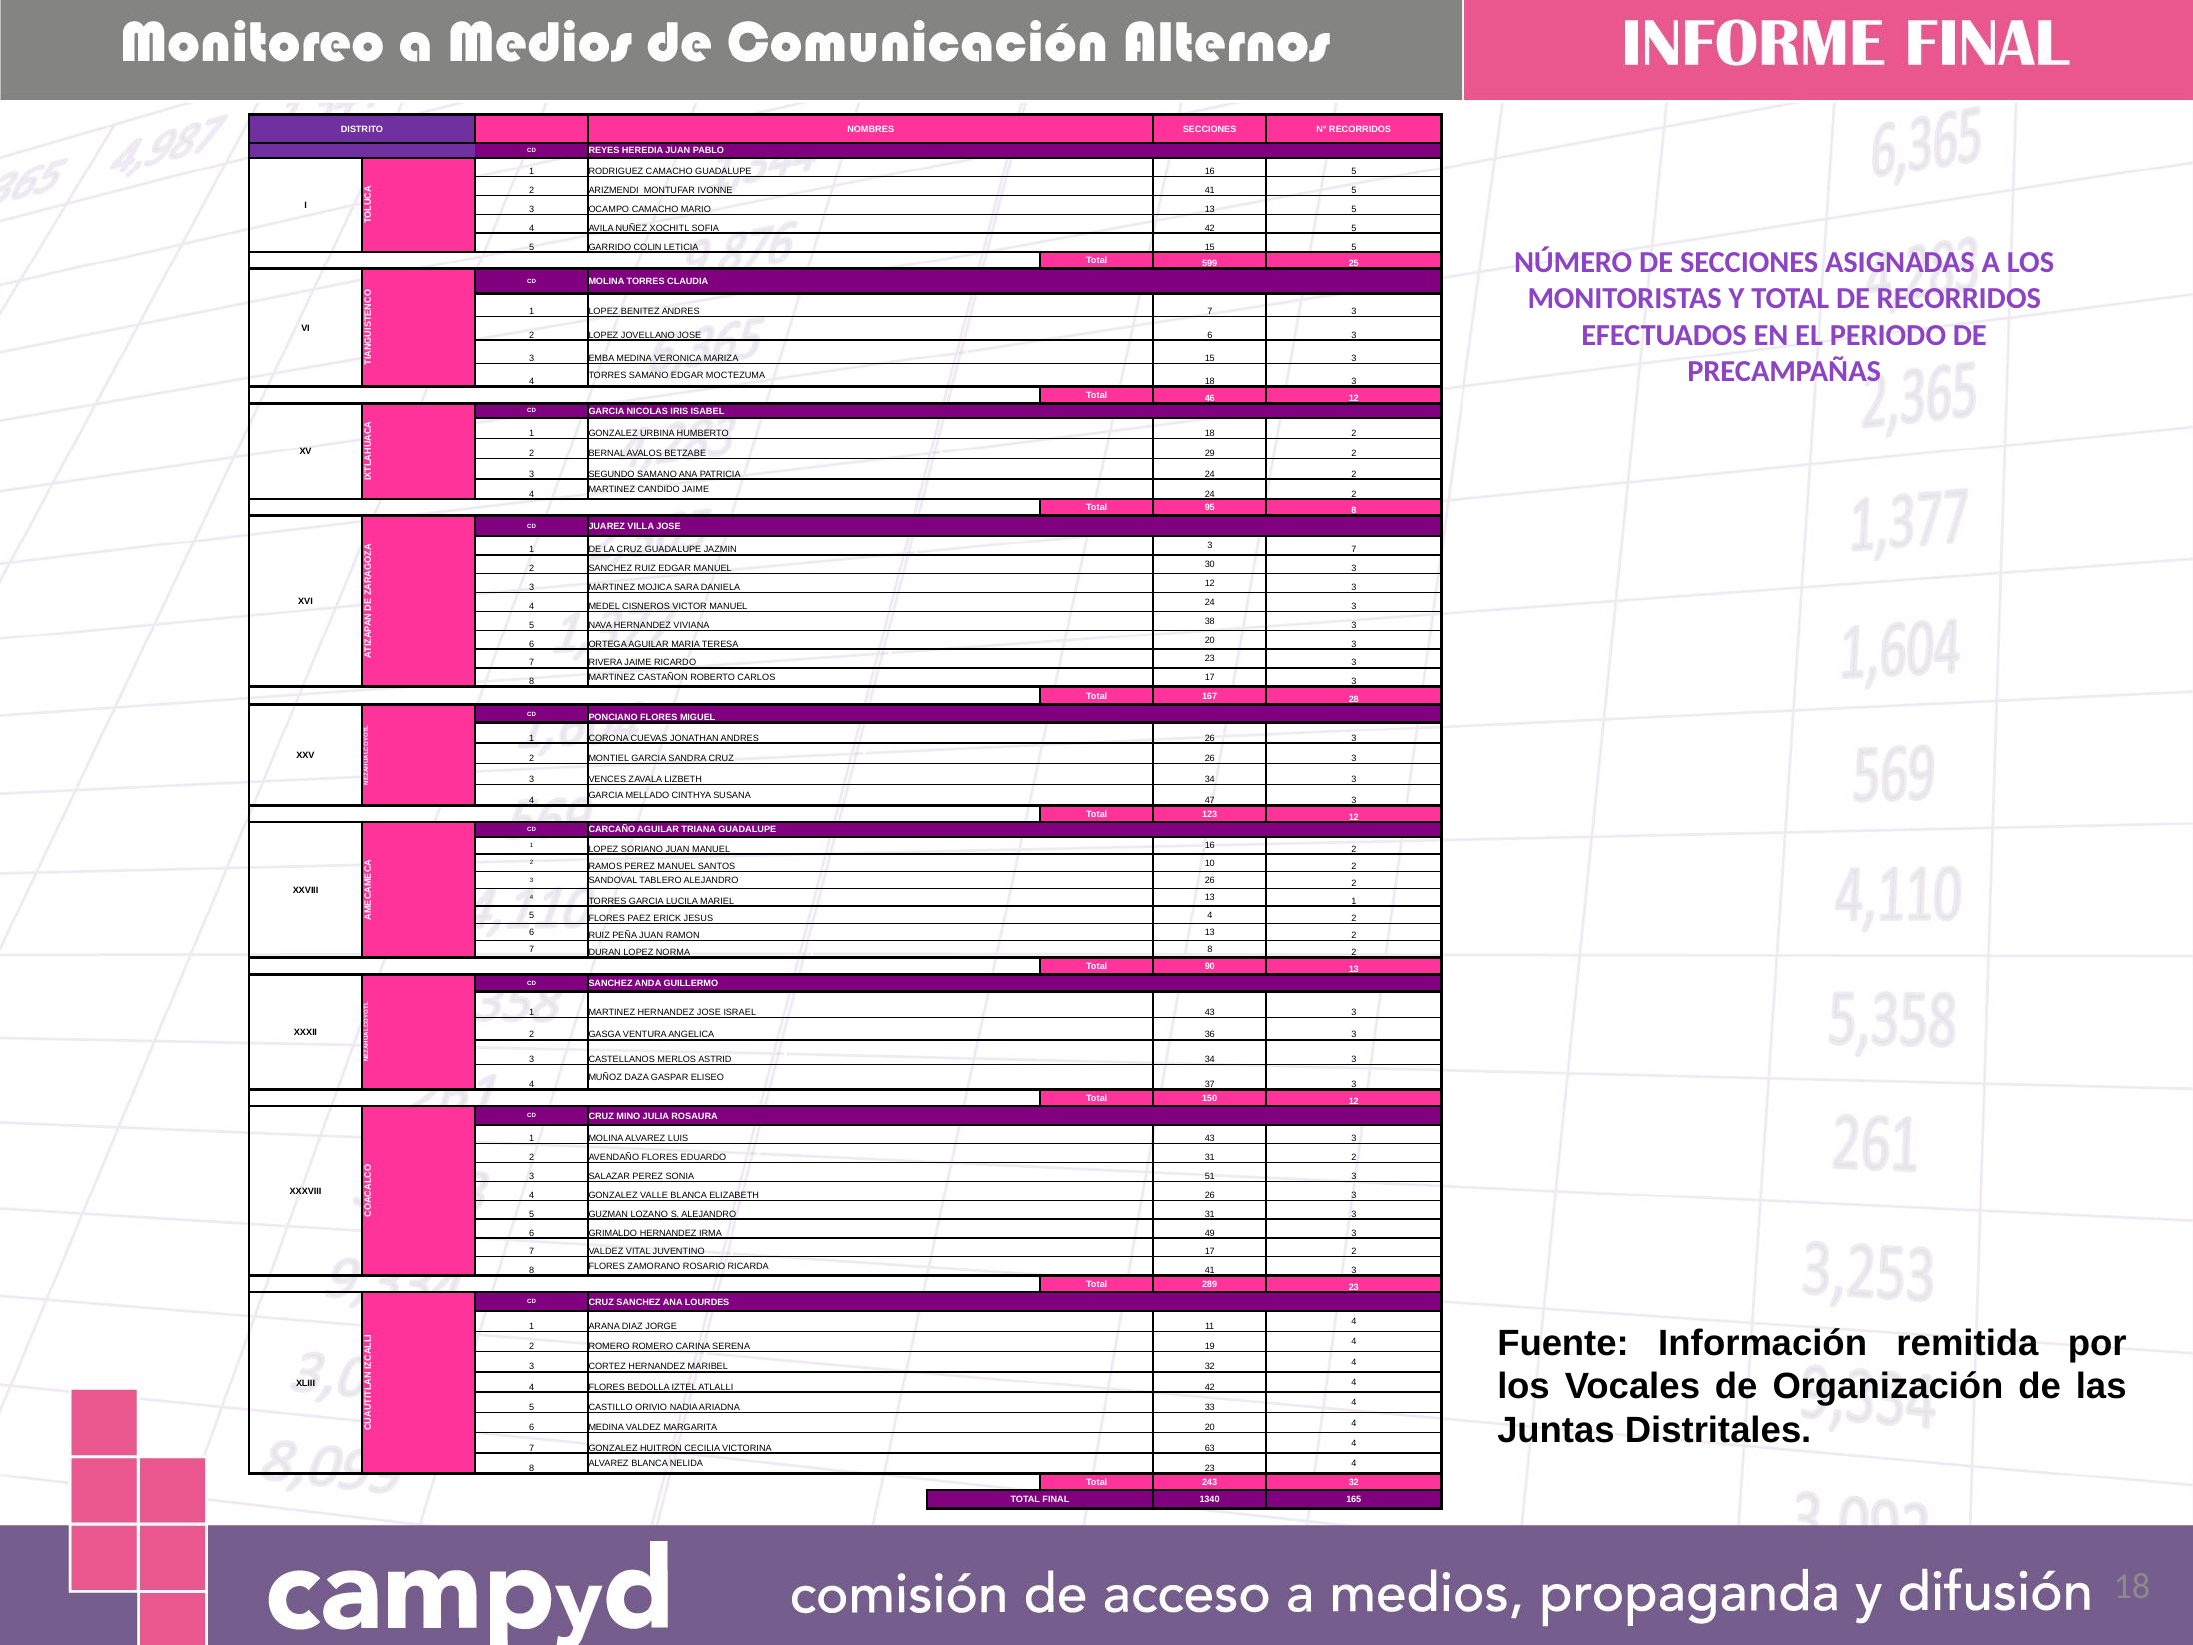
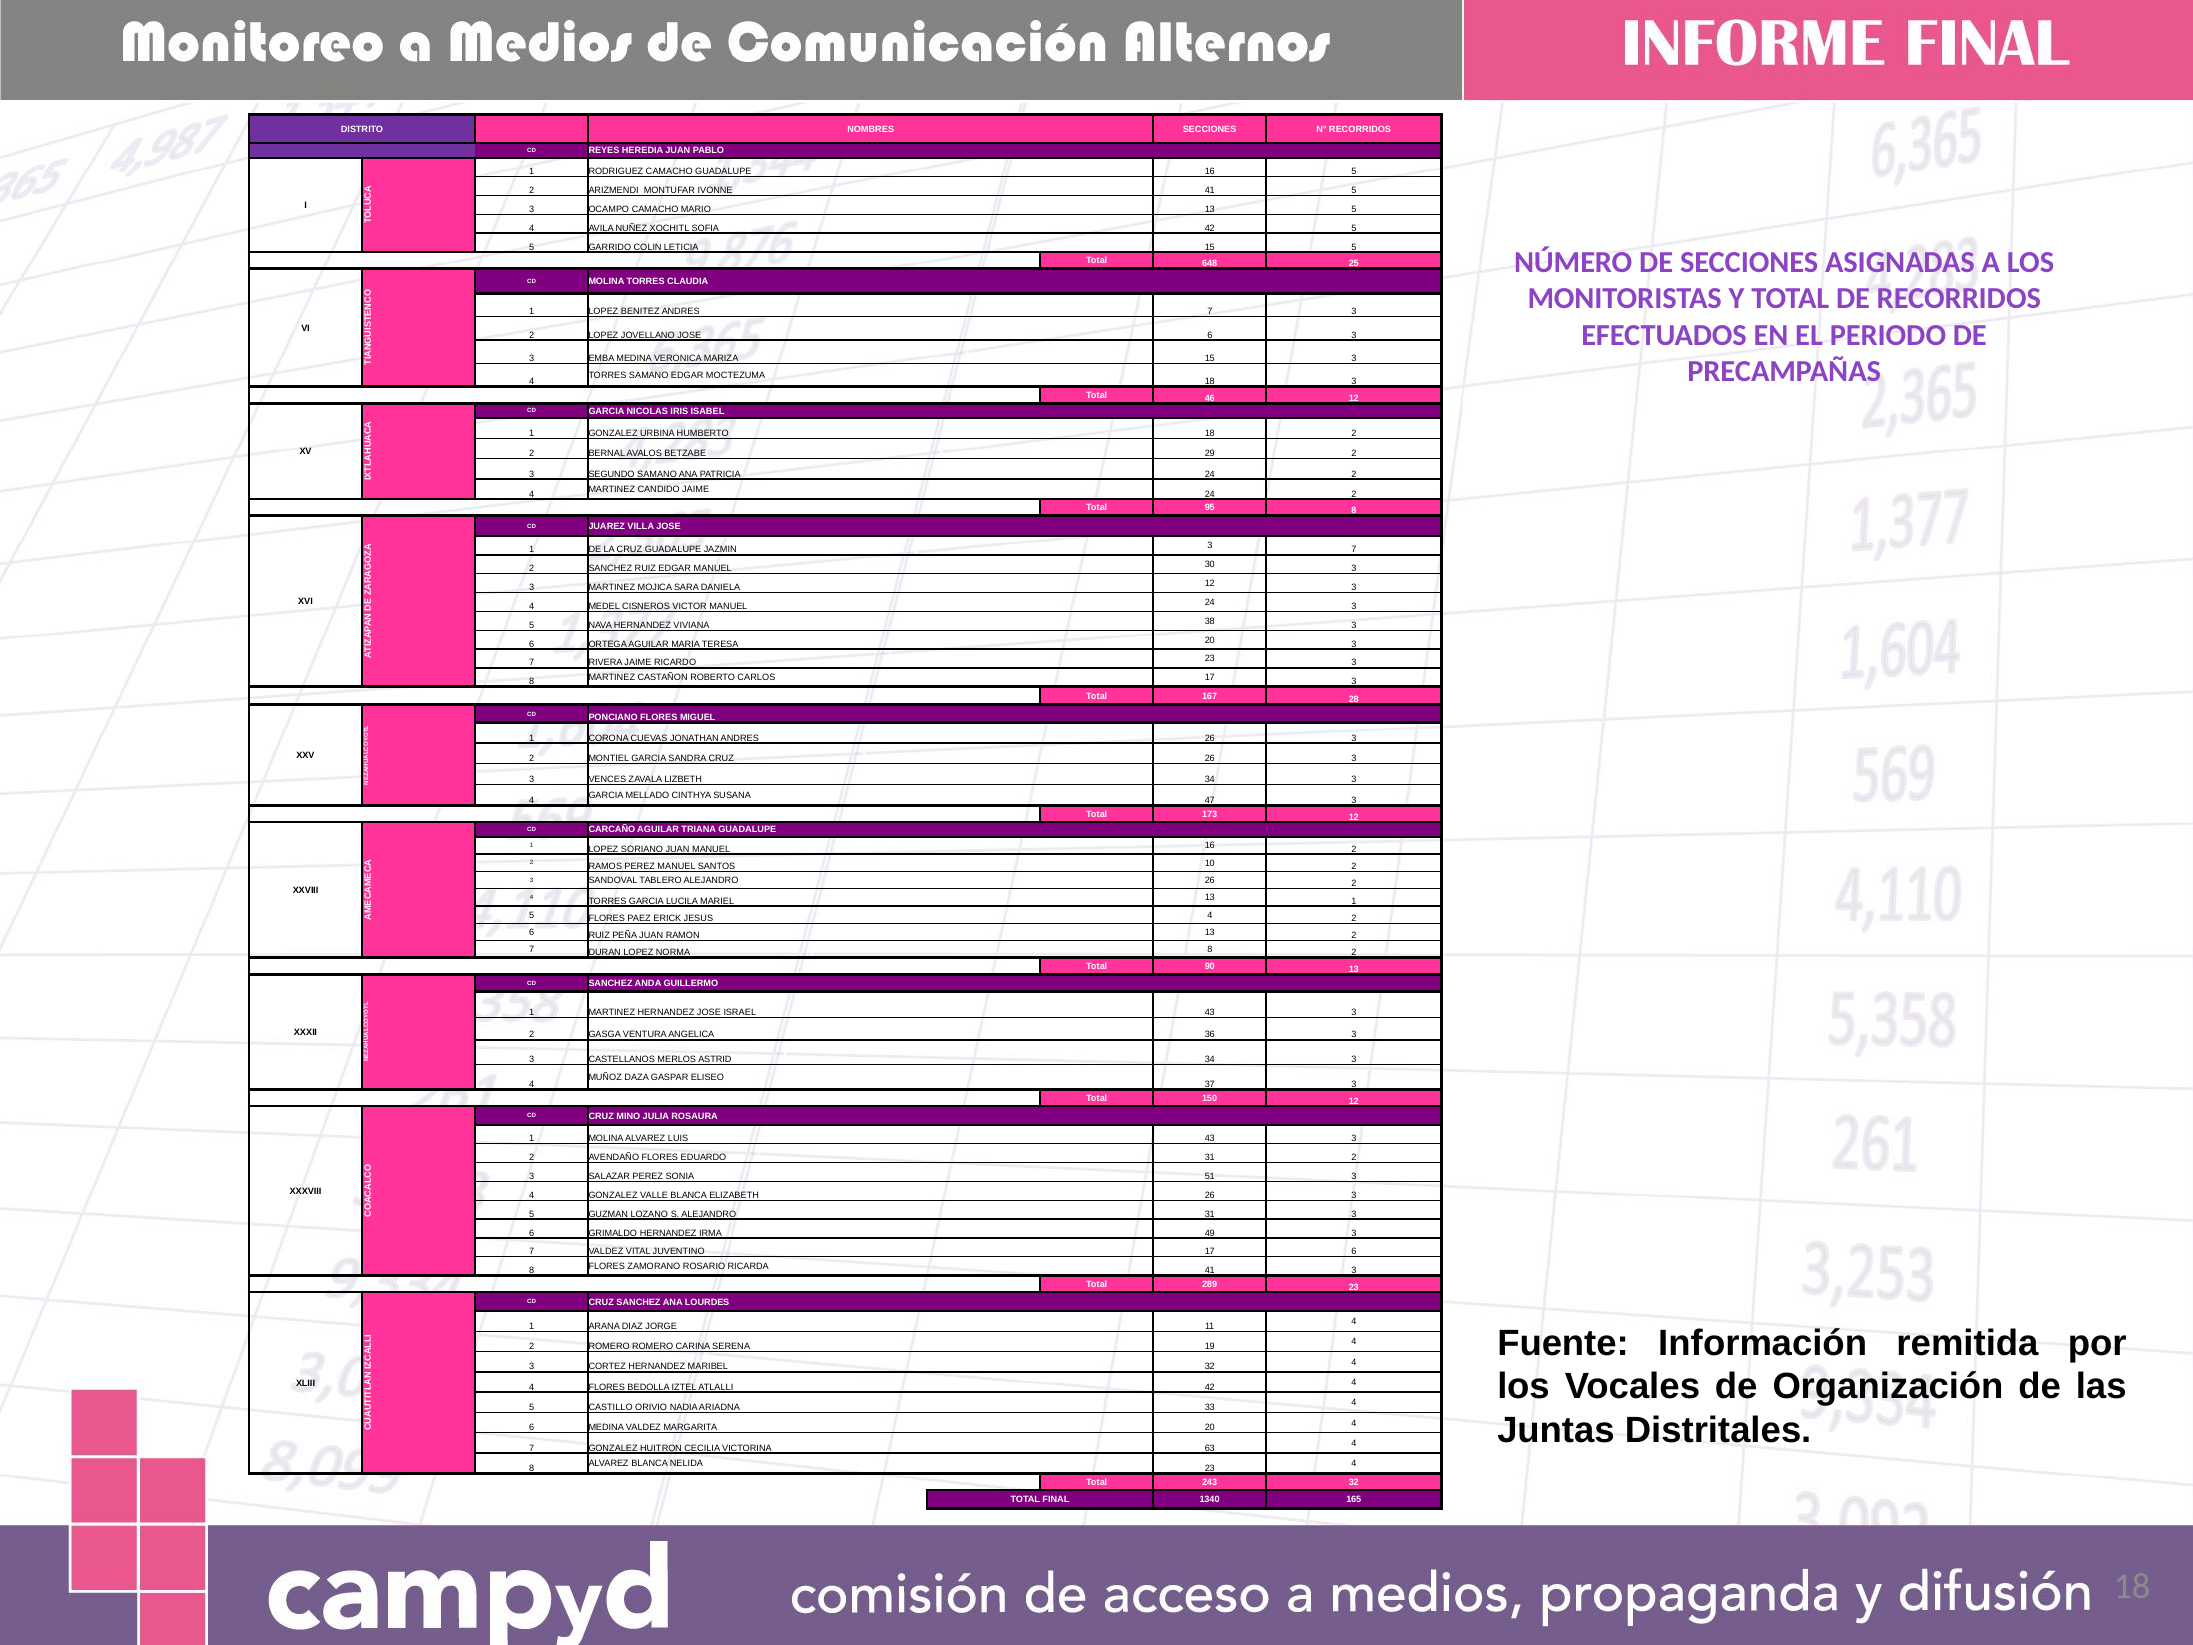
599: 599 -> 648 (1210, 264)
123: 123 -> 173 (1210, 814)
17 2: 2 -> 6 (1354, 1252)
